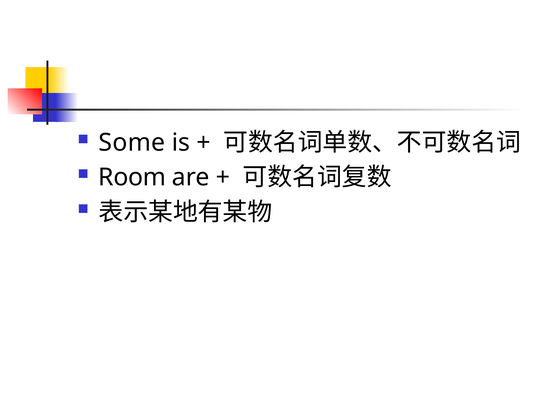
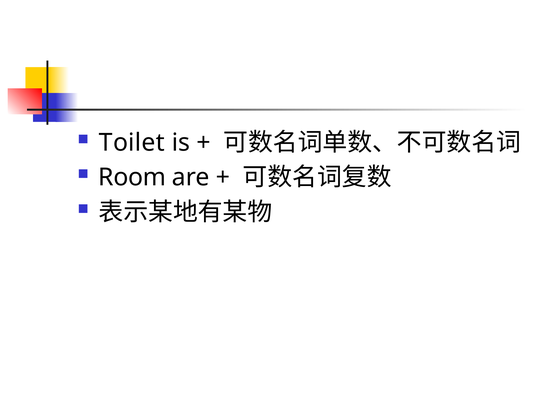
Some: Some -> Toilet (132, 142)
